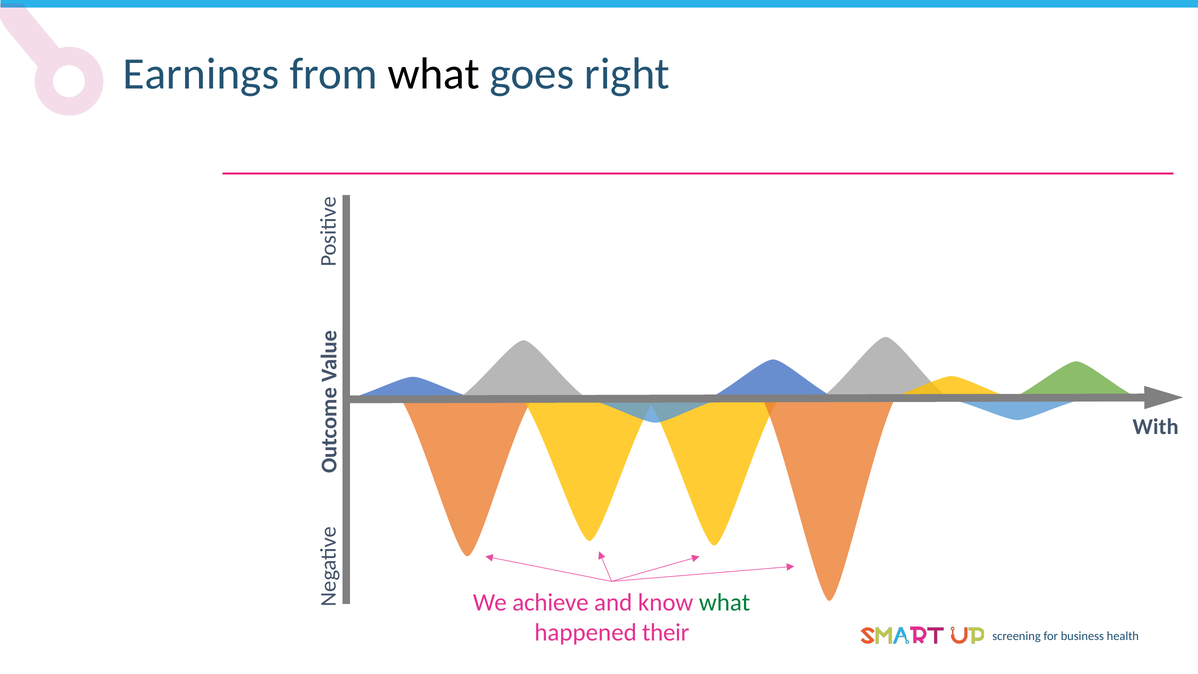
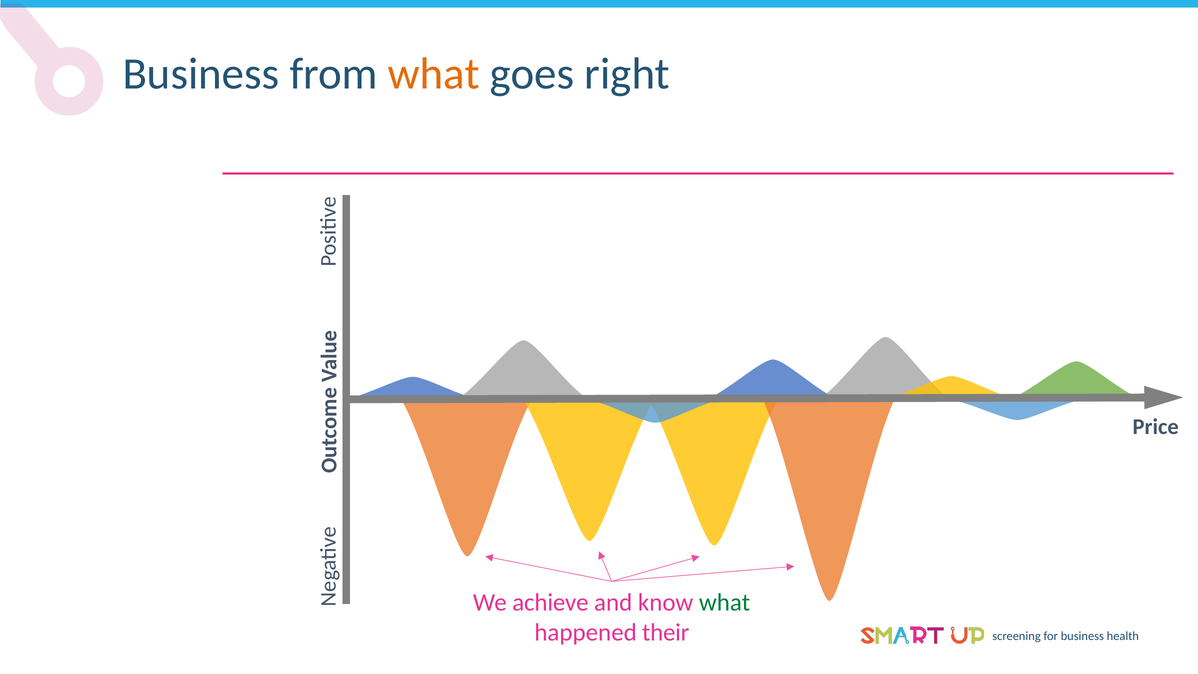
Earnings: Earnings -> Business (201, 74)
what colour: black -> orange (434, 74)
With: With -> Price (1156, 427)
